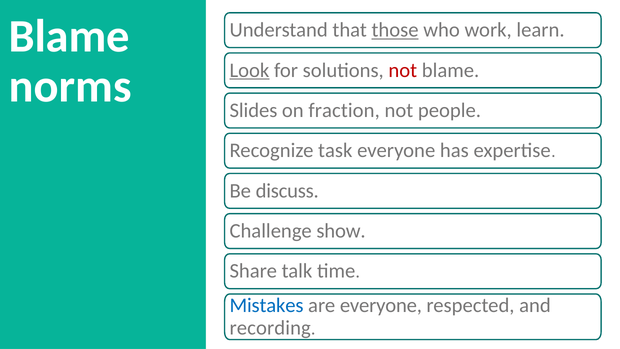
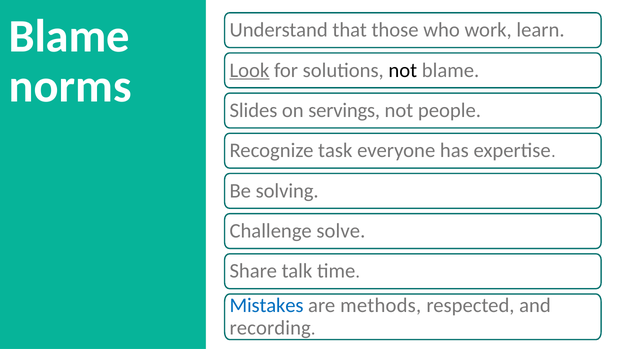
those underline: present -> none (395, 30)
not colour: red -> black (403, 70)
fraction: fraction -> servings (344, 110)
discuss: discuss -> solving (287, 191)
show: show -> solve (341, 231)
are everyone: everyone -> methods (381, 305)
